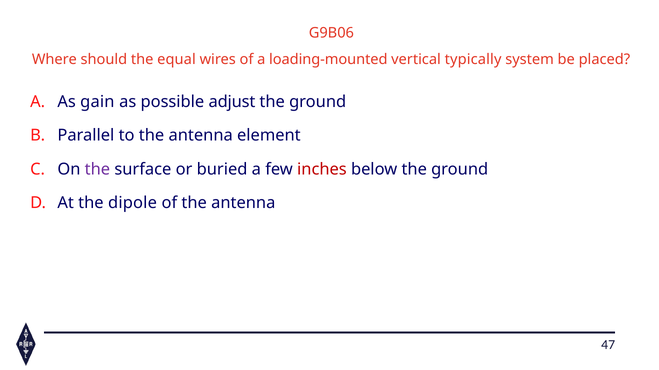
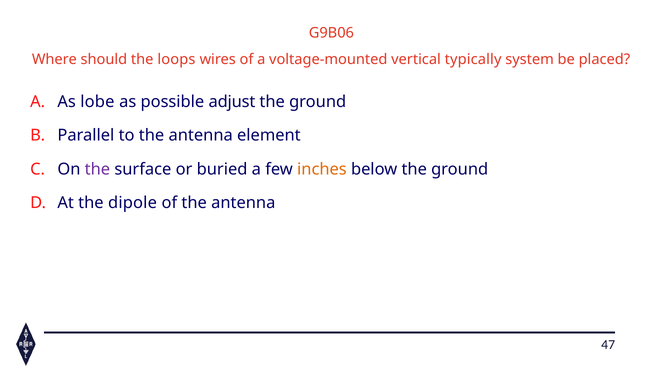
equal: equal -> loops (176, 59)
loading-mounted: loading-mounted -> voltage-mounted (328, 59)
gain: gain -> lobe (97, 102)
inches colour: red -> orange (322, 169)
